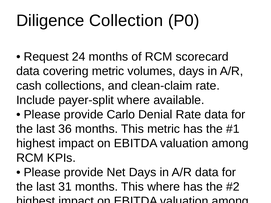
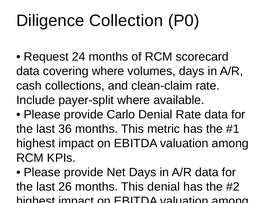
covering metric: metric -> where (108, 71)
31: 31 -> 26 (65, 187)
This where: where -> denial (164, 187)
